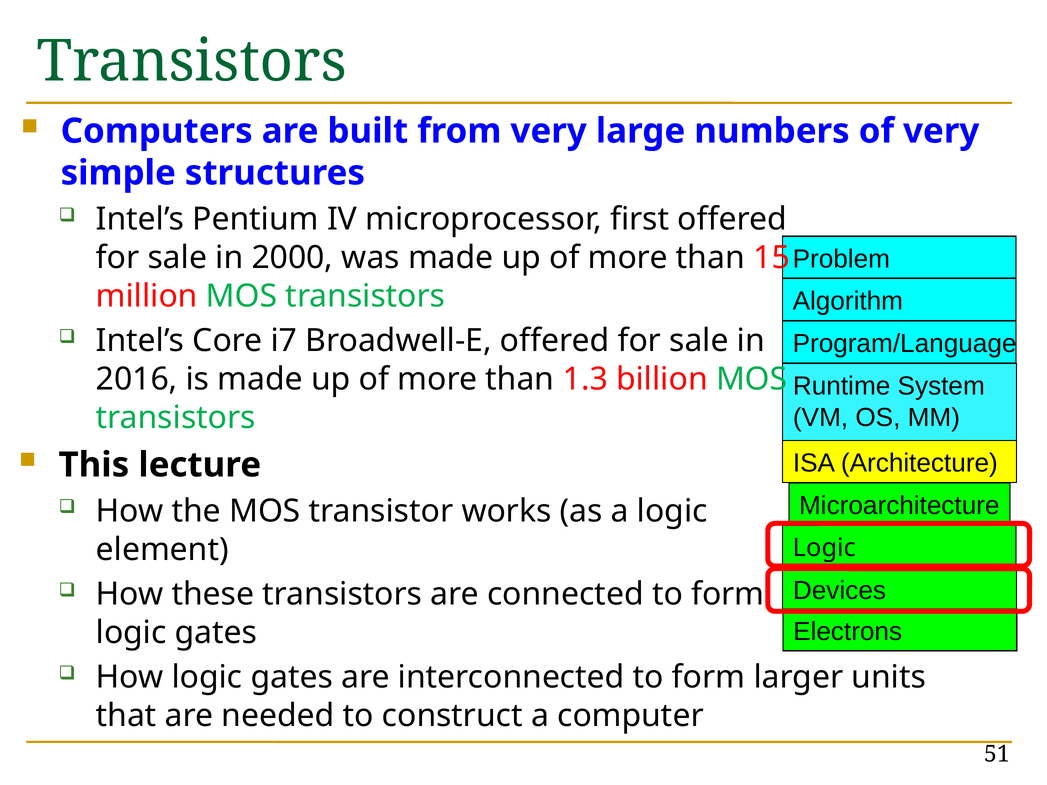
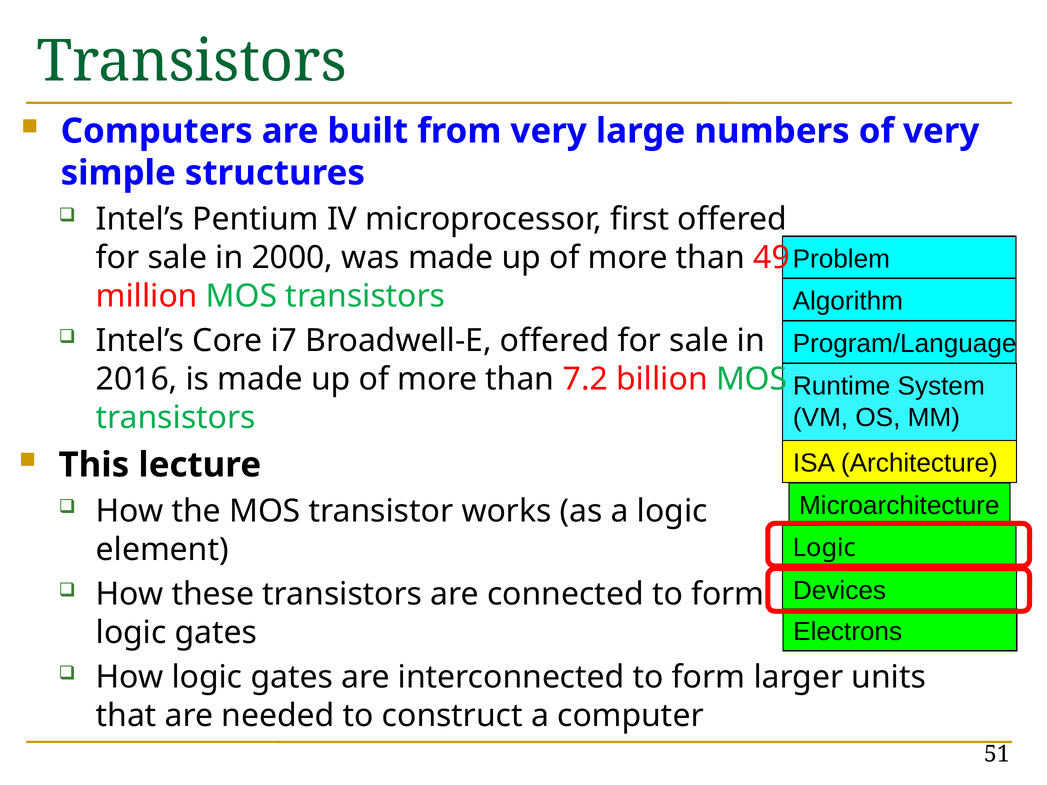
15: 15 -> 49 (772, 258)
1.3: 1.3 -> 7.2 (585, 379)
